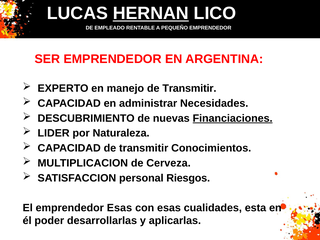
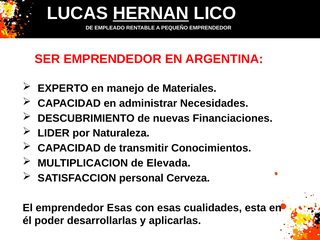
manejo de Transmitir: Transmitir -> Materiales (189, 88)
Financiaciones underline: present -> none (233, 118)
Cerveza: Cerveza -> Elevada (169, 163)
Riesgos: Riesgos -> Cerveza (188, 178)
